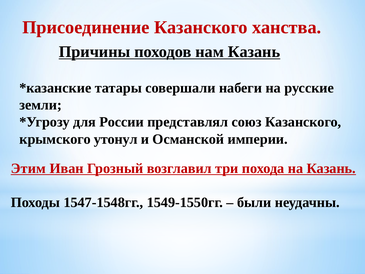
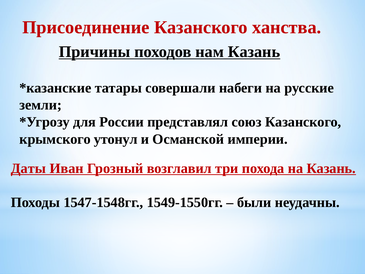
Этим: Этим -> Даты (28, 168)
